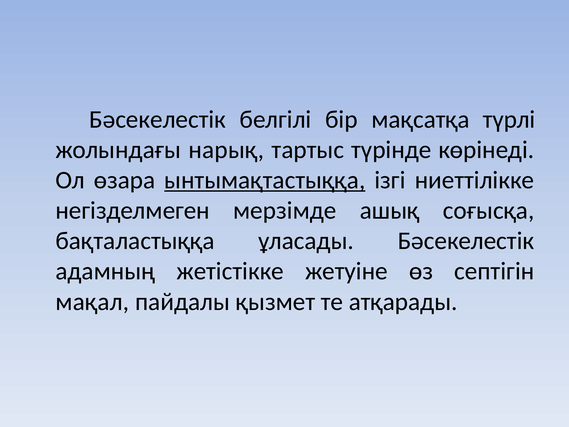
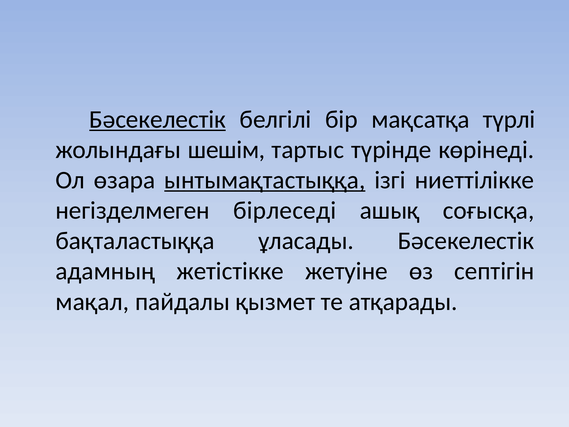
Бәсекелестік underline: none -> present (158, 119)
нарық: нарық -> шешім (227, 150)
мерзімде: мерзімде -> бірлеседі (285, 210)
